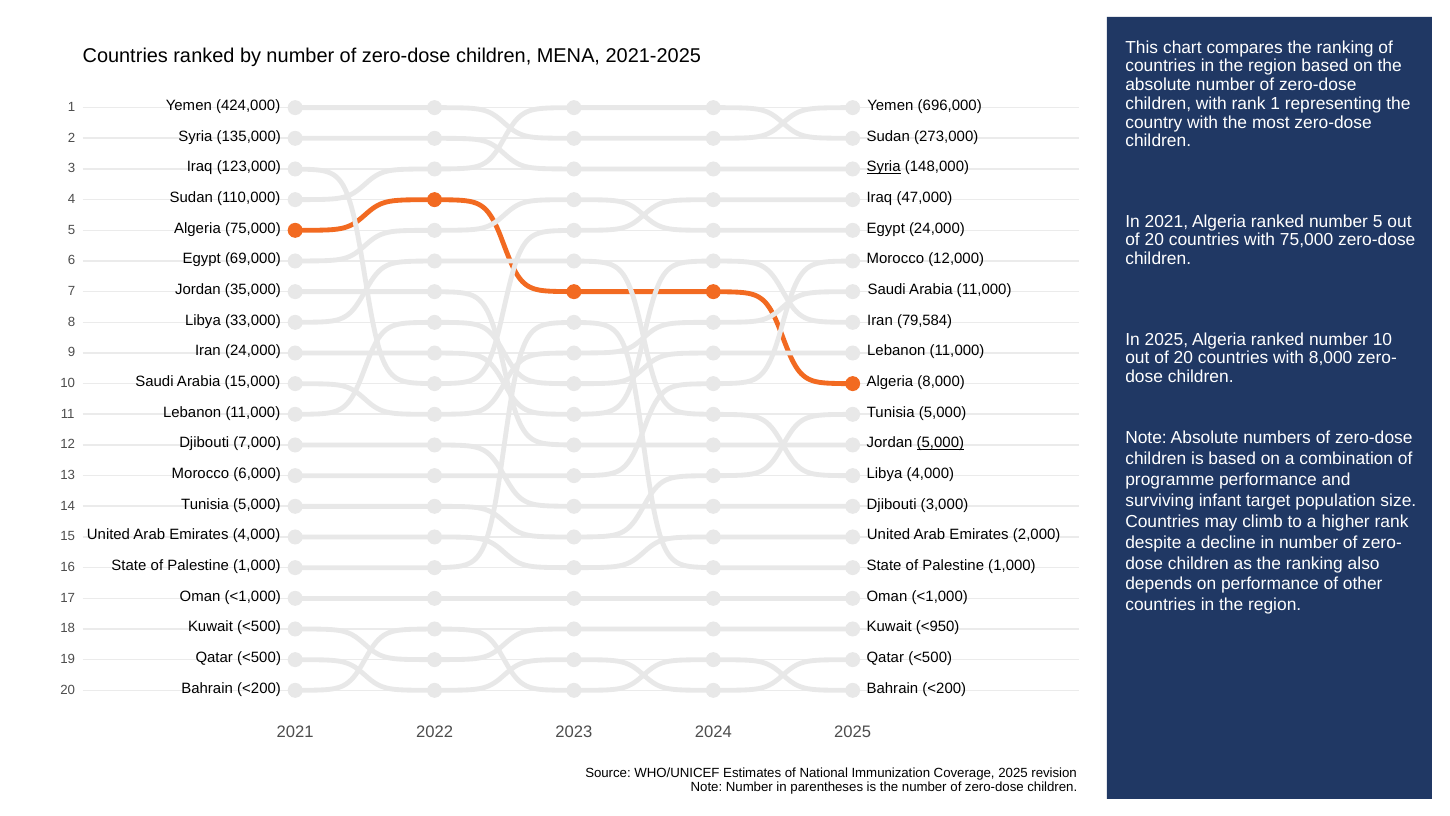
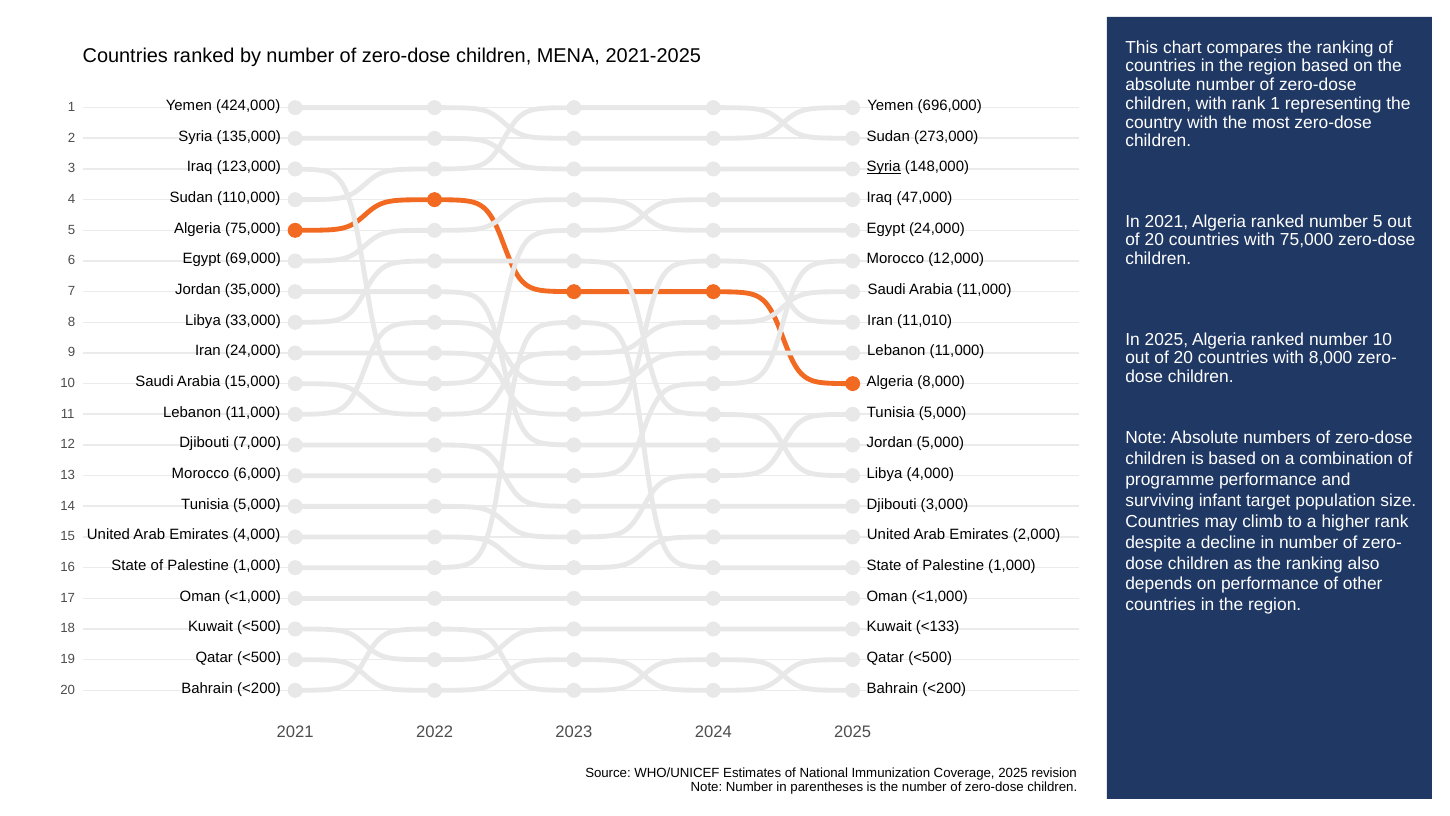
79,584: 79,584 -> 11,010 (925, 320)
5,000 underline: present -> none (940, 443)
<950: <950 -> <133 (938, 627)
